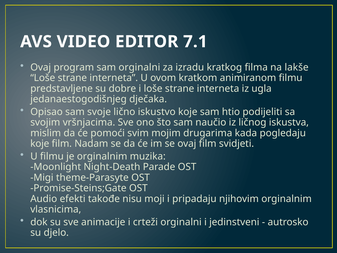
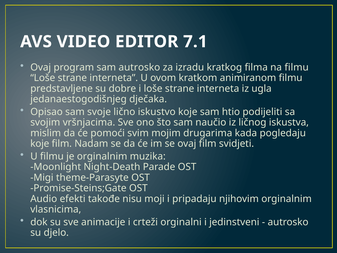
sam orginalni: orginalni -> autrosko (139, 67)
na lakše: lakše -> filmu (297, 67)
